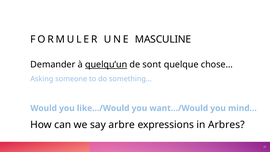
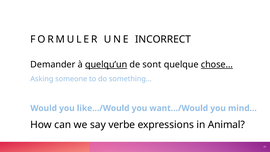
MASCULINE: MASCULINE -> INCORRECT (163, 39)
chose… underline: none -> present (217, 65)
arbre: arbre -> verbe (122, 125)
Arbres: Arbres -> Animal (226, 125)
